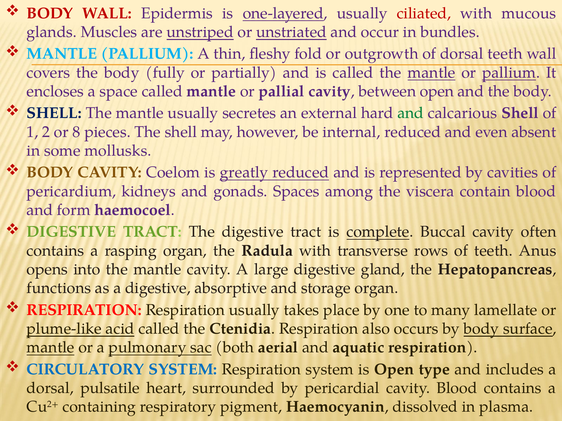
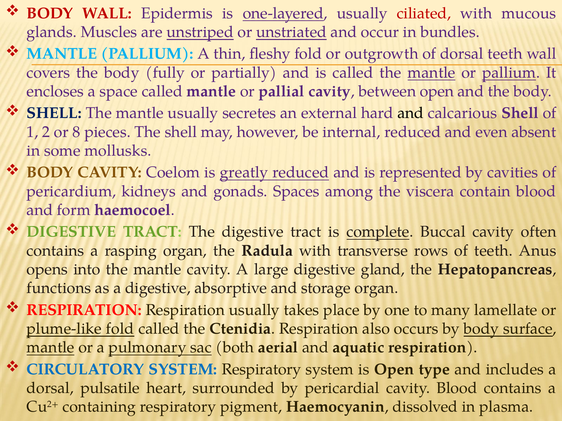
and colour: green -> black (411, 113)
plume-like acid: acid -> fold (120, 329)
SYSTEM Respiration: Respiration -> Respiratory (261, 370)
